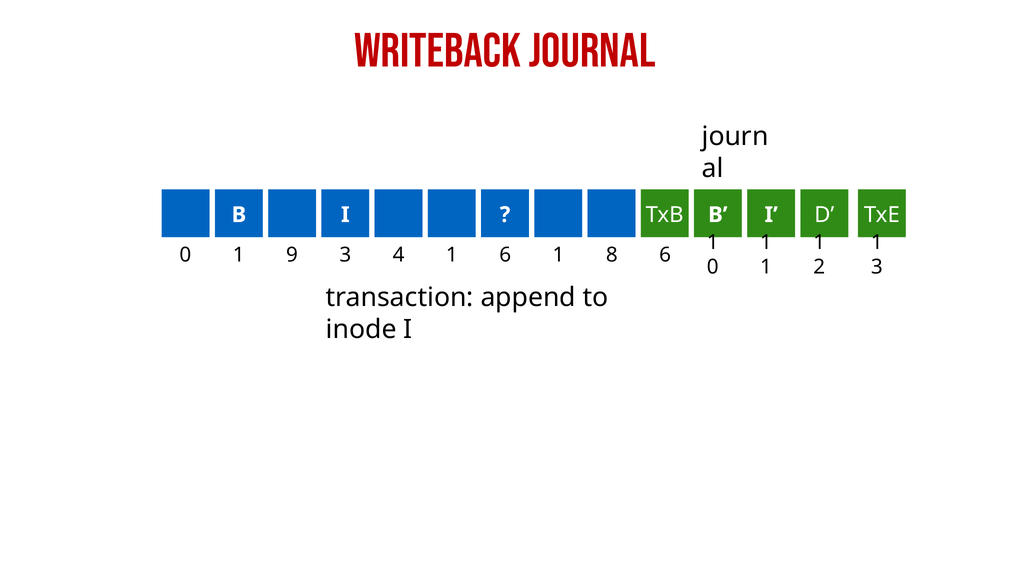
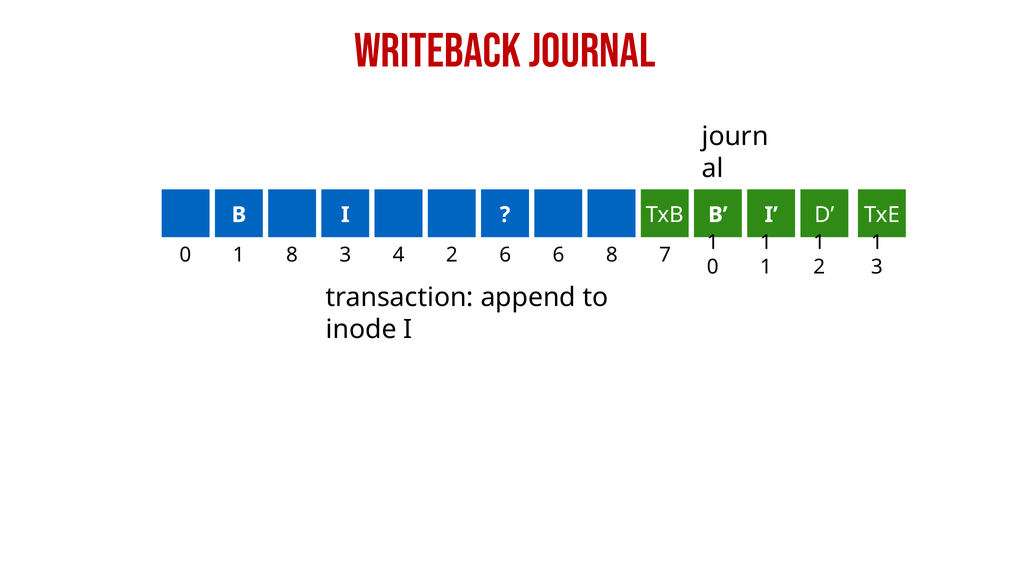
1 9: 9 -> 8 (292, 255)
0 1: 1 -> 2 (452, 255)
4 1: 1 -> 6 (559, 255)
8 6: 6 -> 7 (665, 255)
